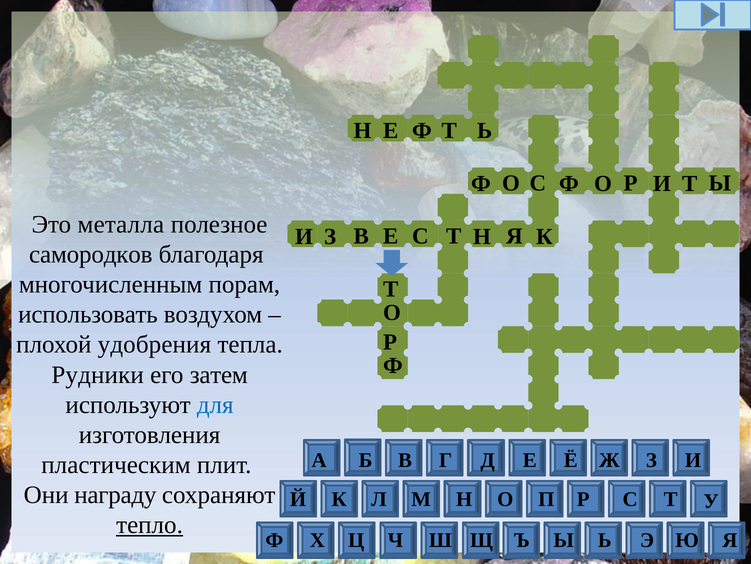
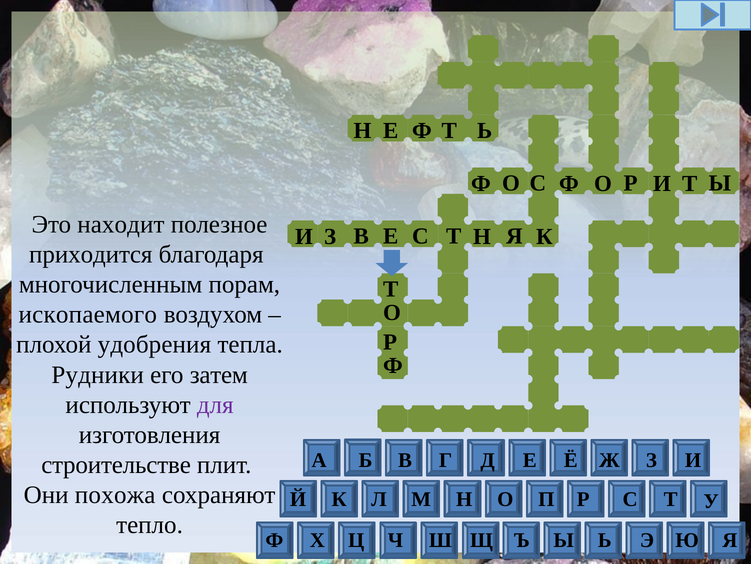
металла: металла -> находит (121, 224)
самородков: самородков -> приходится (91, 254)
использовать: использовать -> ископаемого (88, 314)
для colour: blue -> purple (215, 404)
пластическим: пластическим -> строительстве (116, 464)
награду: награду -> похожа (115, 494)
тепло underline: present -> none (150, 524)
